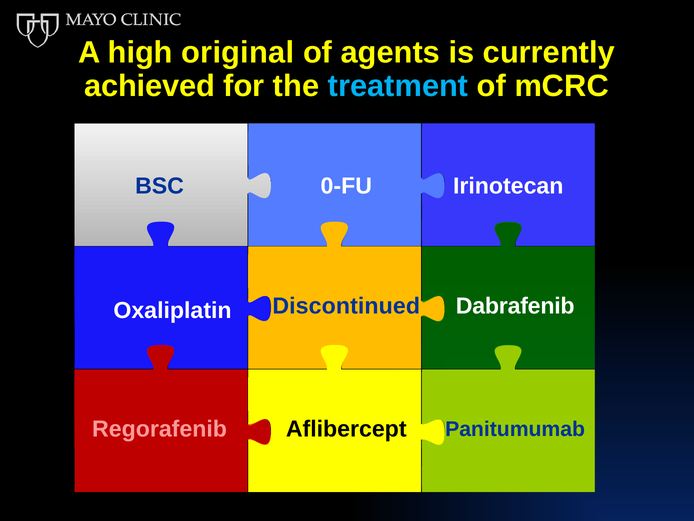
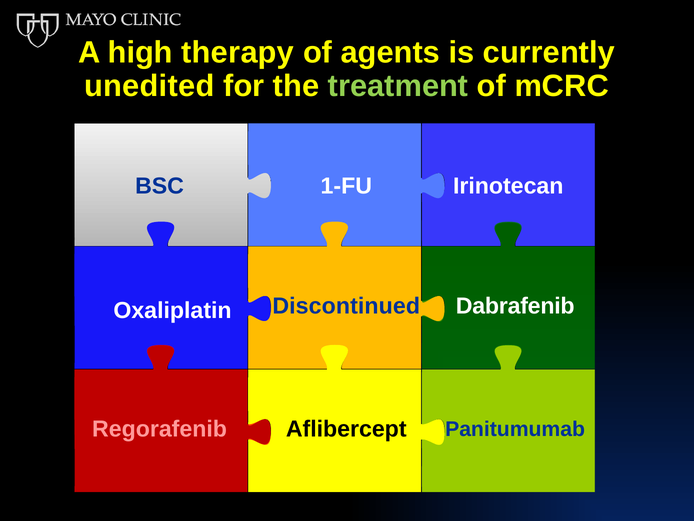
original: original -> therapy (238, 53)
achieved: achieved -> unedited (149, 86)
treatment colour: light blue -> light green (398, 86)
0-FU: 0-FU -> 1-FU (346, 186)
